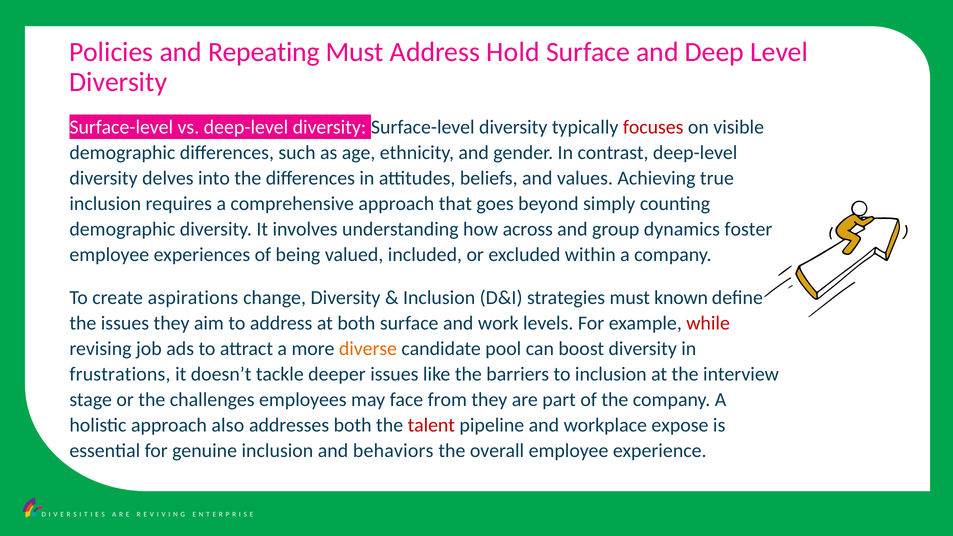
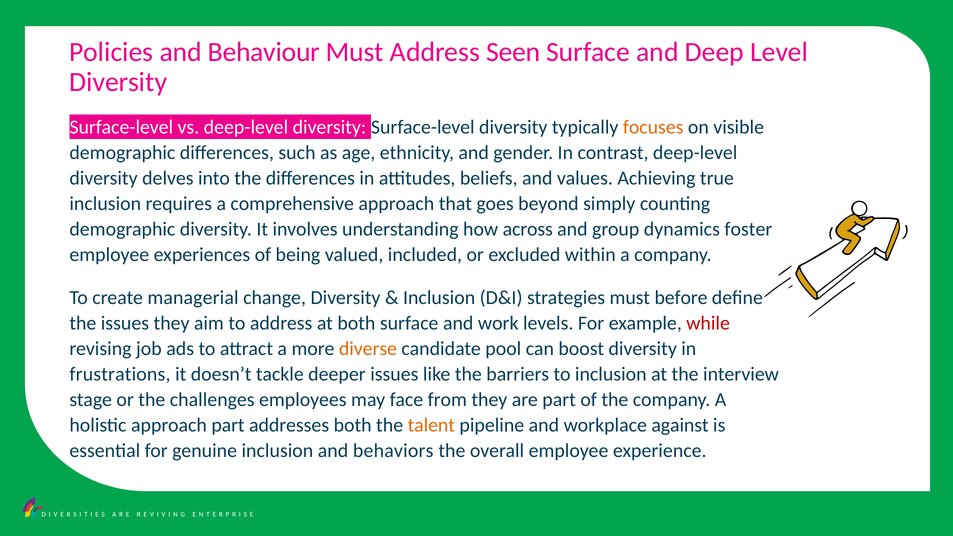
Repeating: Repeating -> Behaviour (264, 52)
Hold: Hold -> Seen (513, 52)
focuses colour: red -> orange (653, 127)
aspirations: aspirations -> managerial (193, 298)
known: known -> before (681, 298)
approach also: also -> part (228, 425)
talent colour: red -> orange (431, 425)
expose: expose -> against (680, 425)
